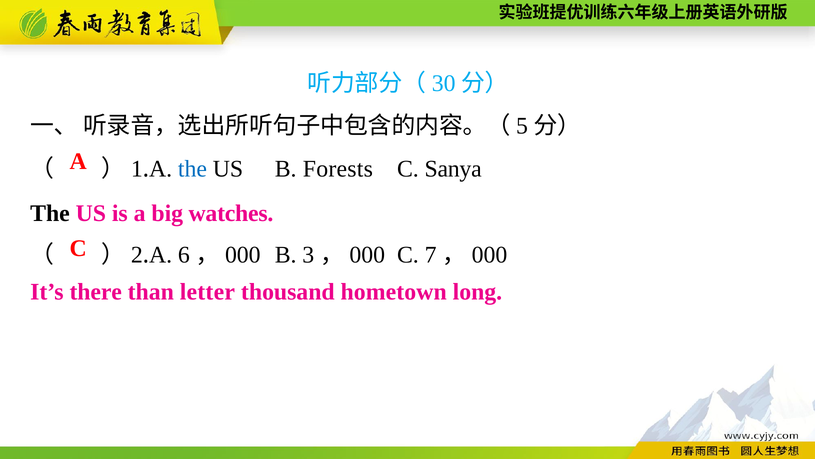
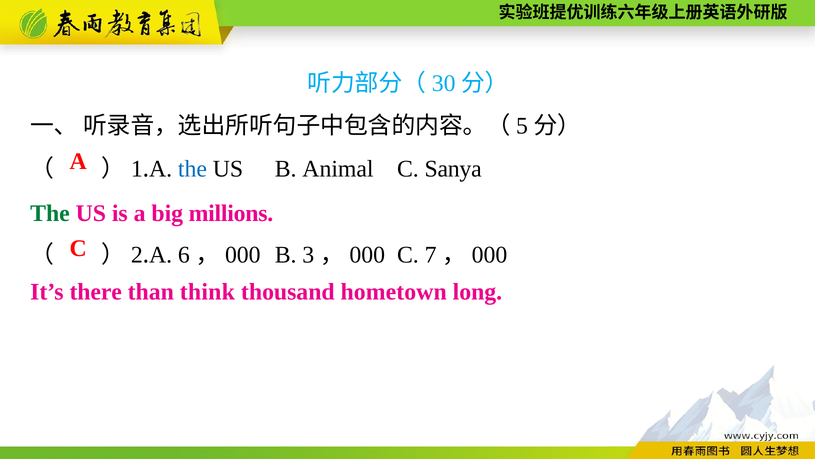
Forests: Forests -> Animal (338, 169)
The colour: black -> green (50, 213)
watches: watches -> millions (231, 213)
letter: letter -> think (207, 291)
